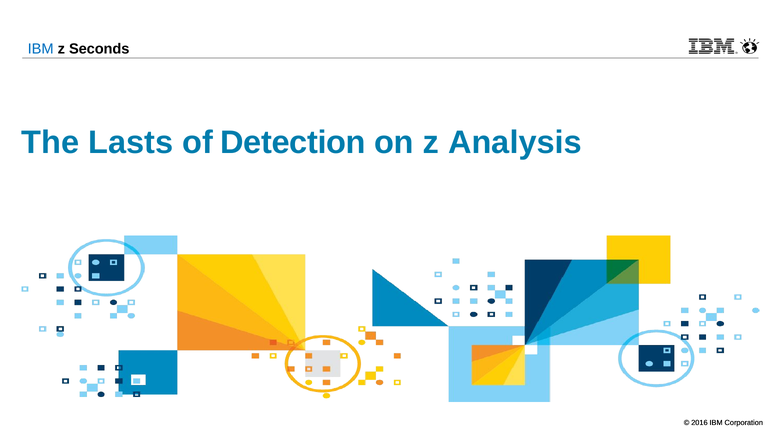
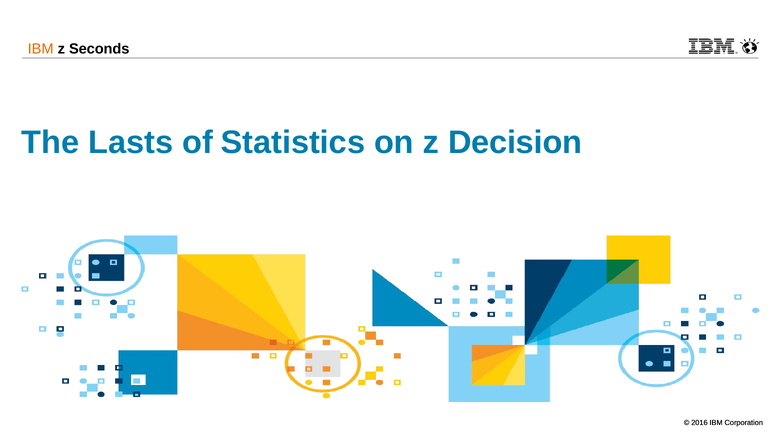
IBM colour: blue -> orange (41, 49)
Detection: Detection -> Statistics (293, 143)
Analysis: Analysis -> Decision (515, 143)
